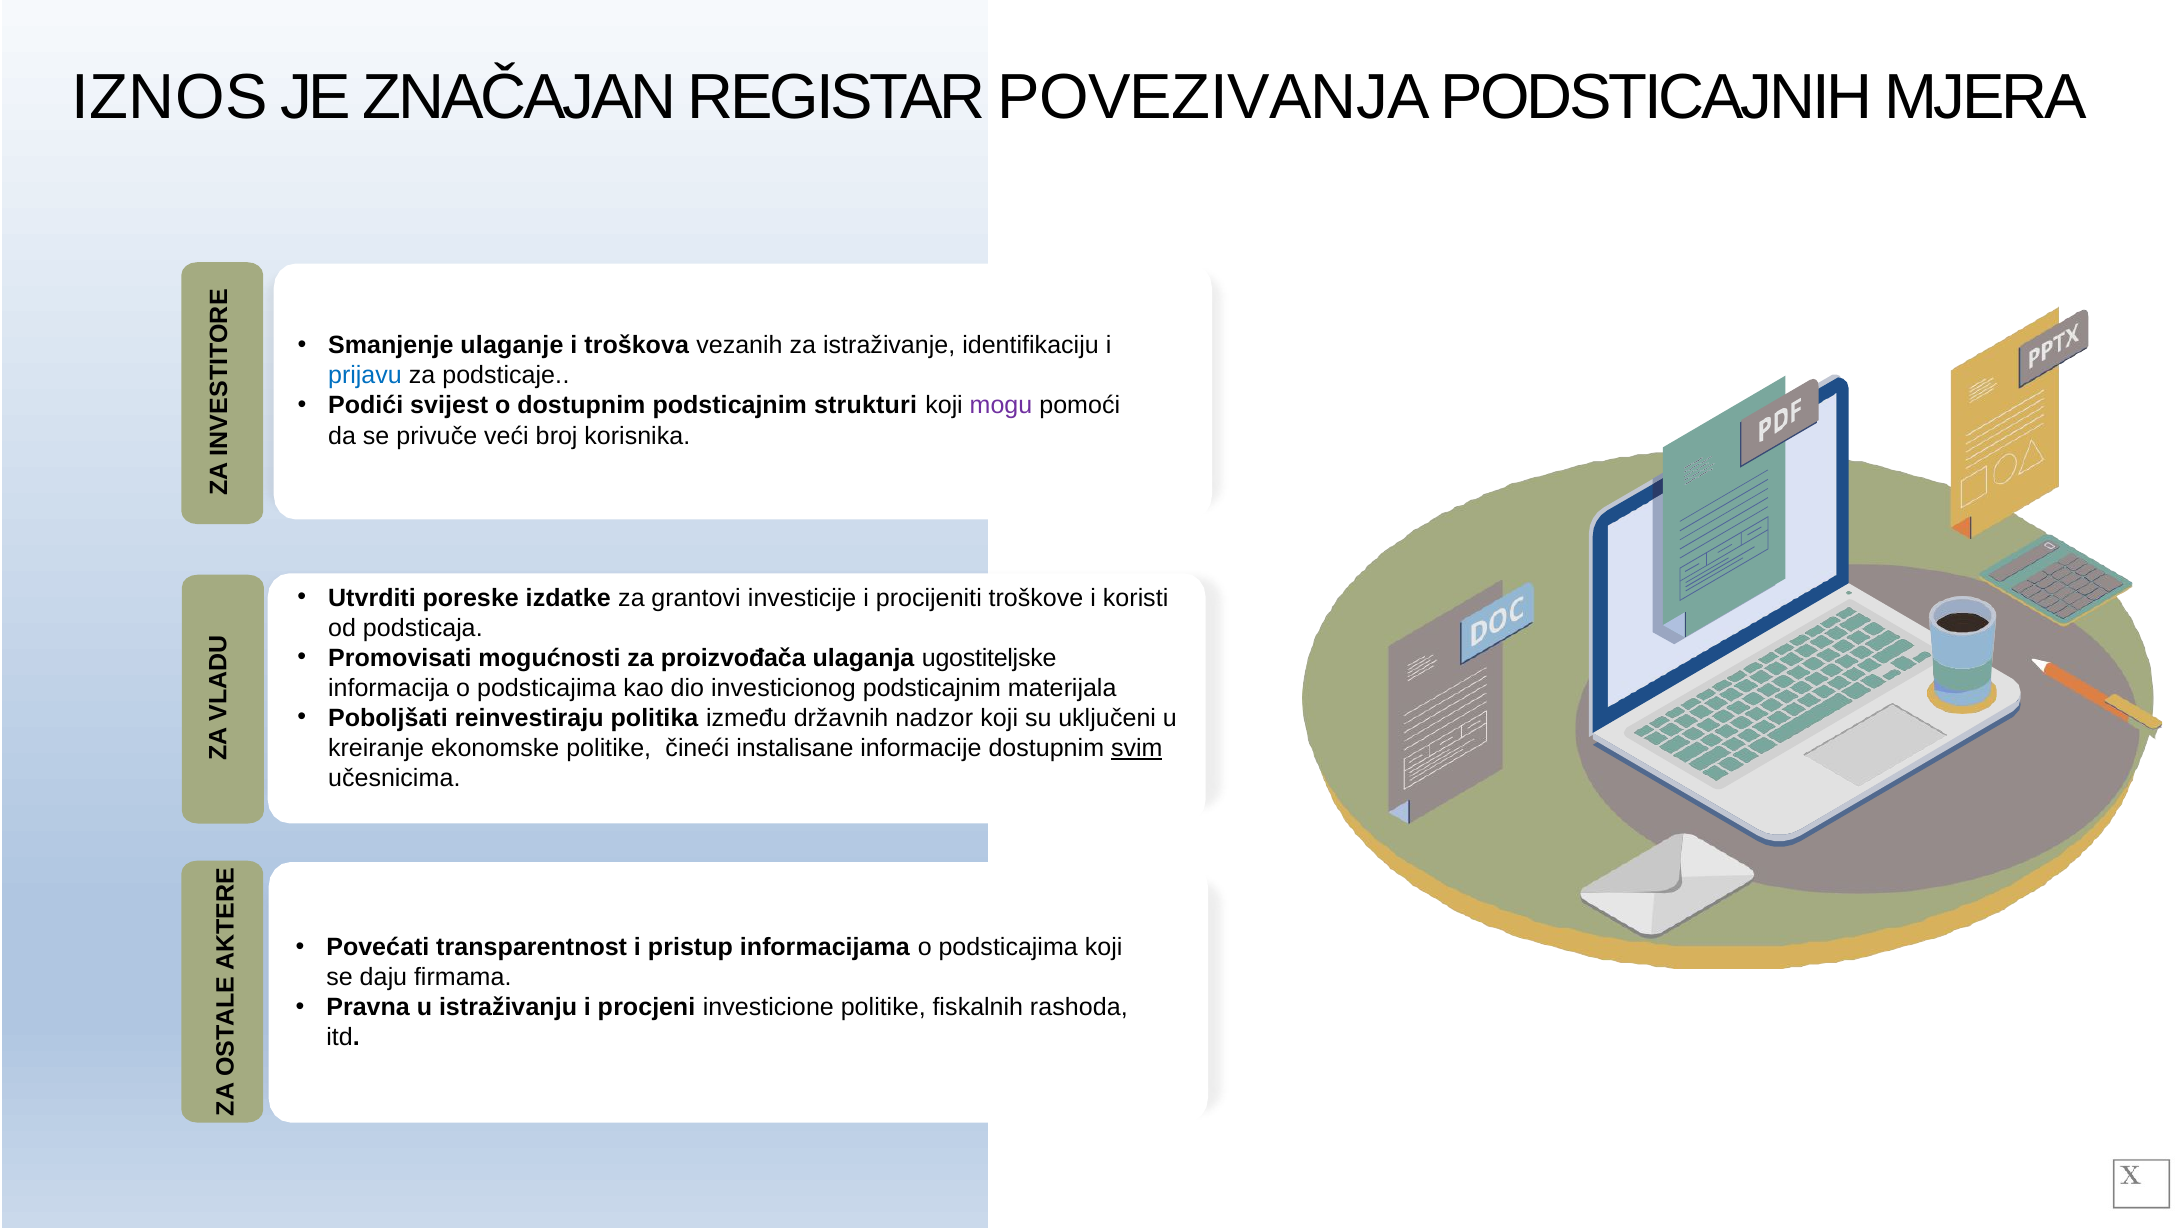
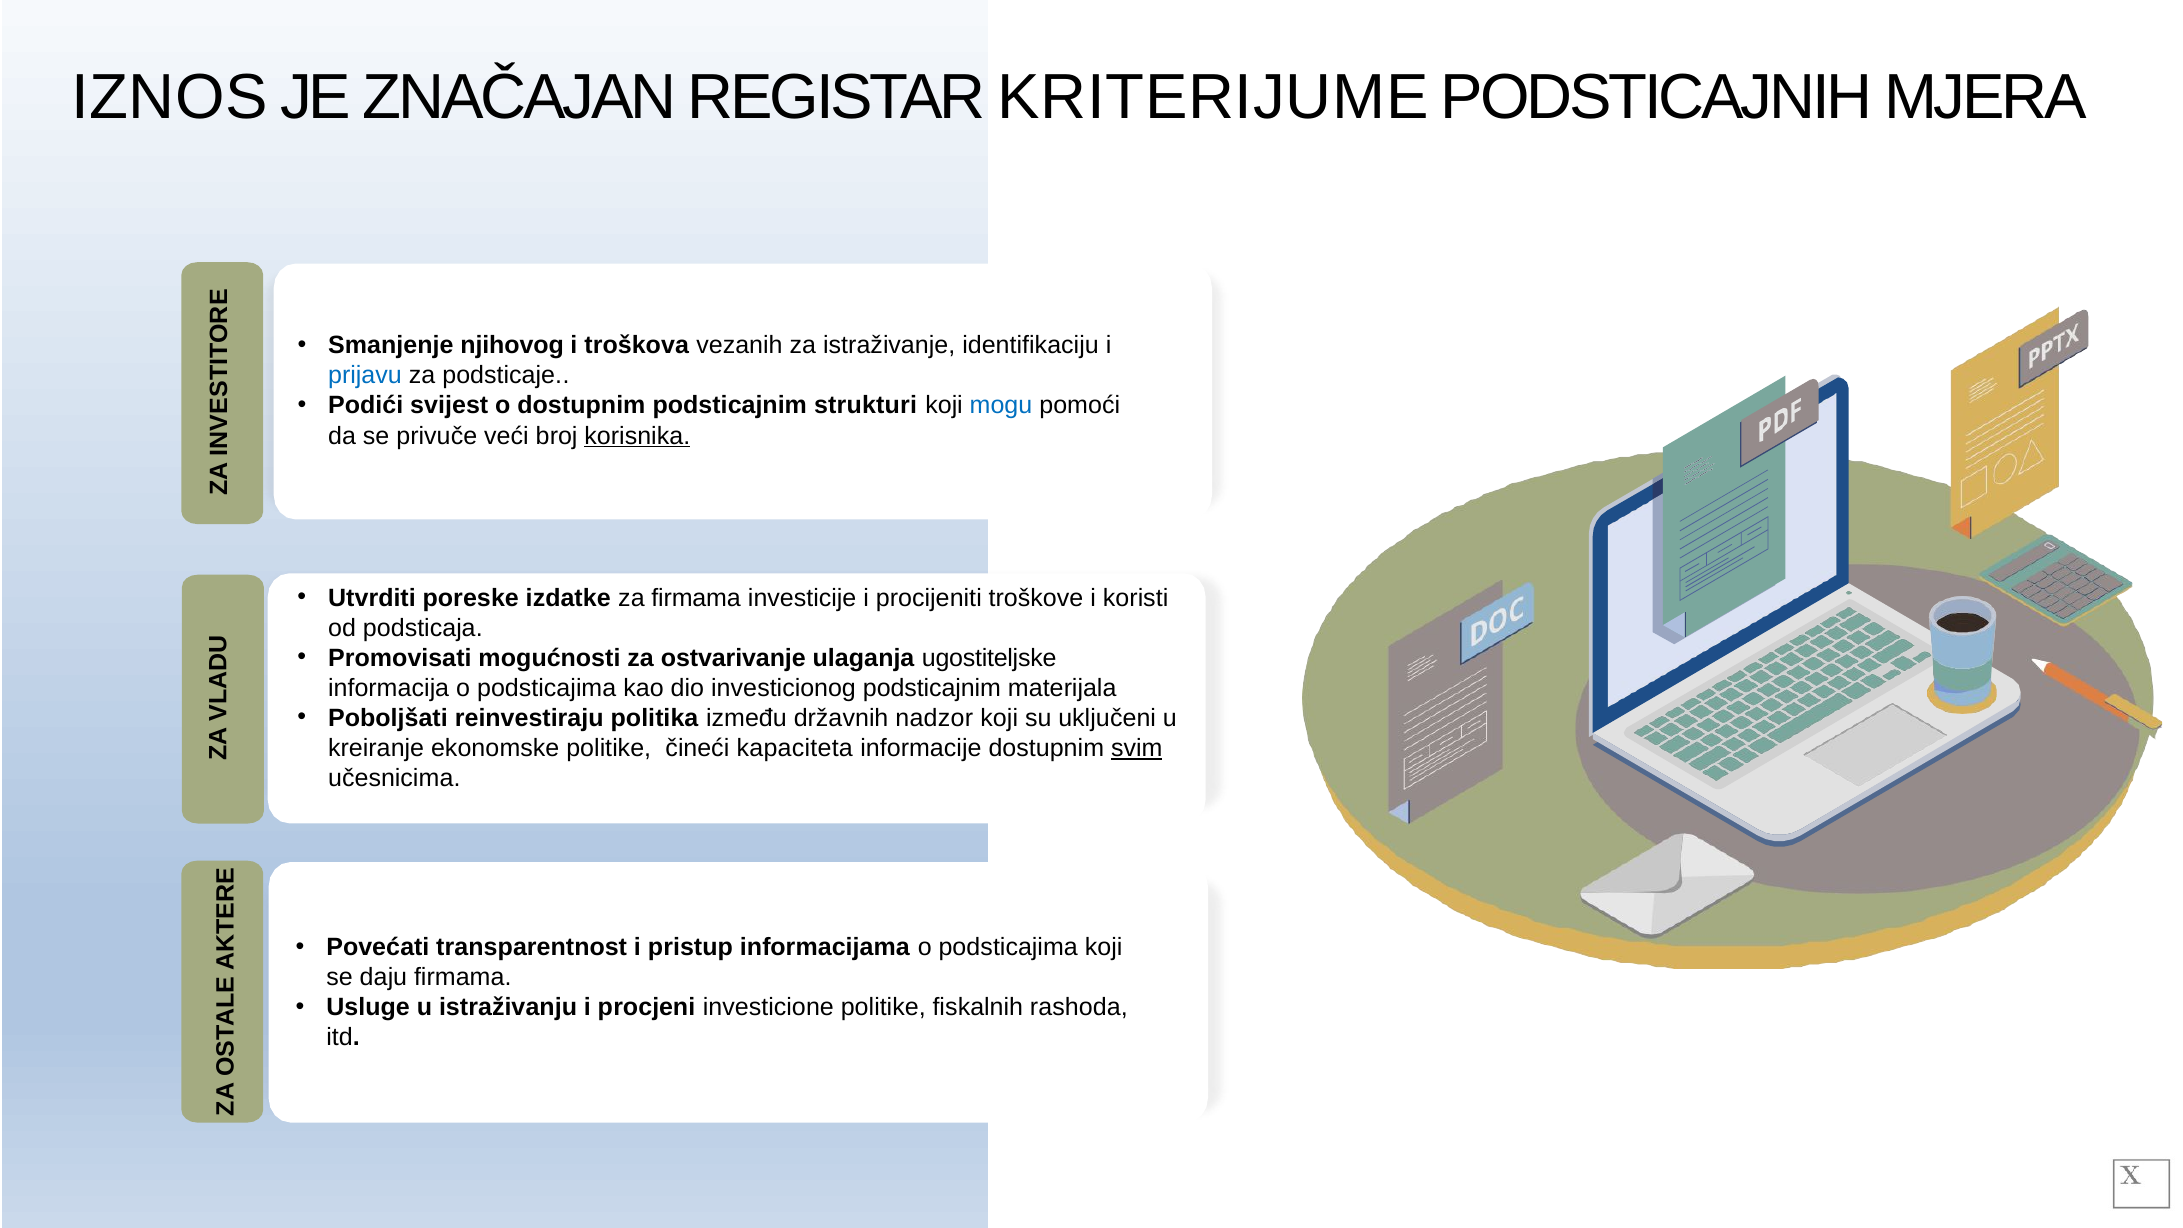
POVEZIVANJA: POVEZIVANJA -> KRITERIJUME (1213, 97)
ulaganje: ulaganje -> njihovog (512, 346)
mogu colour: purple -> blue (1001, 406)
korisnika underline: none -> present (637, 436)
za grantovi: grantovi -> firmama (696, 598)
proizvođača: proizvođača -> ostvarivanje (733, 658)
instalisane: instalisane -> kapaciteta (795, 748)
Pravna: Pravna -> Usluge (368, 1008)
